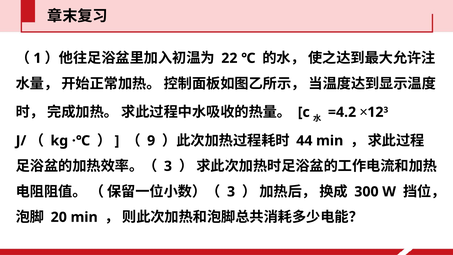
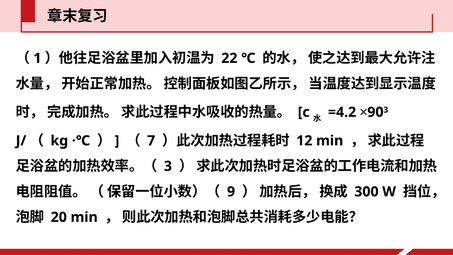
12: 12 -> 90 (375, 112)
9: 9 -> 7 (151, 141)
44: 44 -> 12 (304, 141)
3: 3 -> 9 (231, 192)
